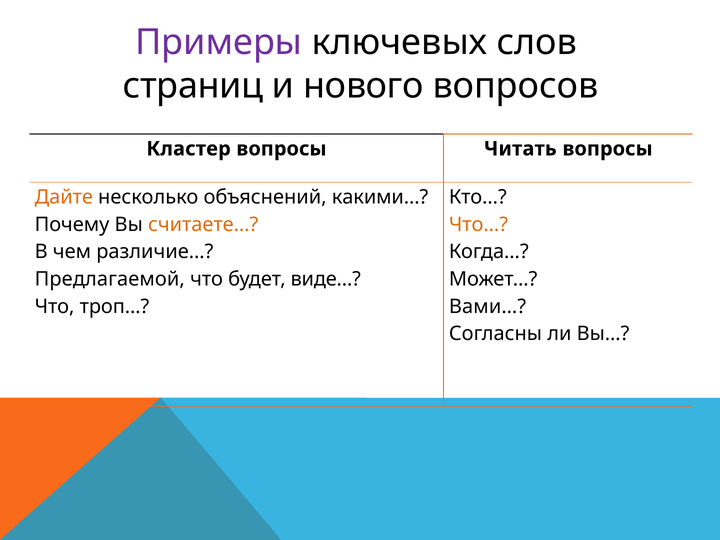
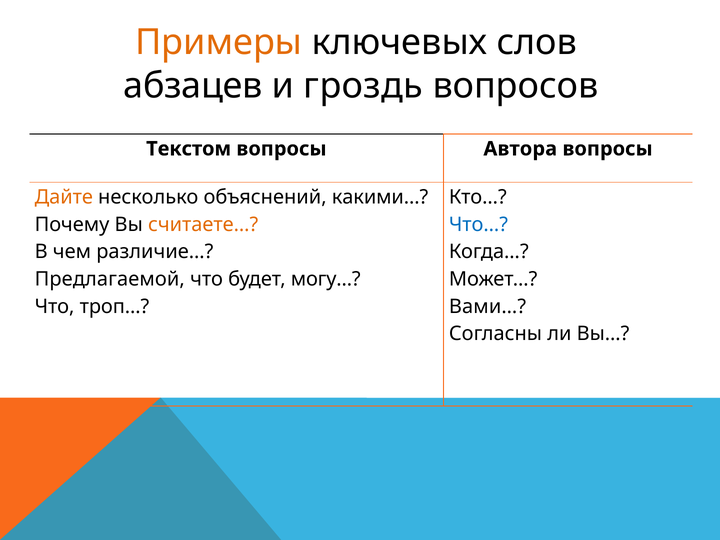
Примеры colour: purple -> orange (219, 42)
страниц: страниц -> абзацев (193, 86)
нового: нового -> гроздь (363, 86)
Кластер: Кластер -> Текстом (189, 149)
Читать: Читать -> Автора (520, 149)
Что… colour: orange -> blue (478, 224)
виде…: виде… -> могу… (326, 279)
